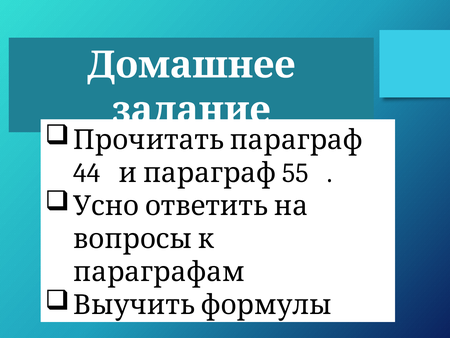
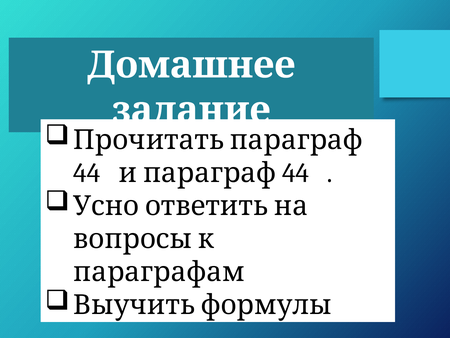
55: 55 -> 44 (296, 173)
